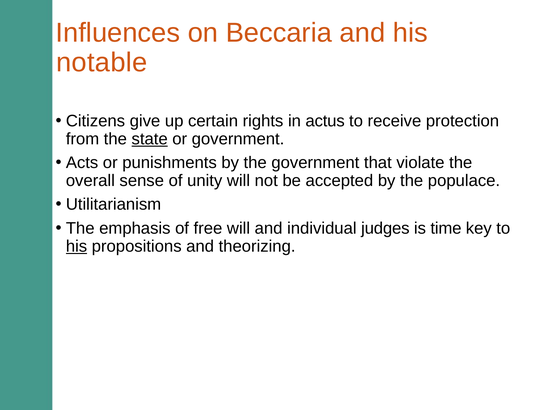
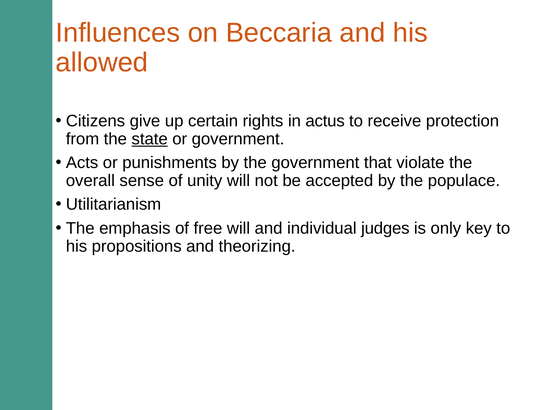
notable: notable -> allowed (102, 62)
time: time -> only (446, 228)
his underline: present -> none (77, 246)
